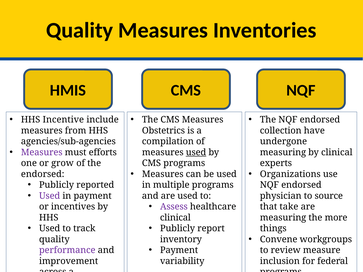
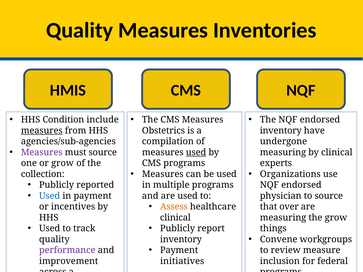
Incentive: Incentive -> Condition (63, 120)
measures underline: none -> present (42, 131)
collection: collection -> inventory (281, 131)
must efforts: efforts -> source (103, 152)
endorsed: endorsed -> collection (43, 174)
Used colour: purple -> blue (50, 196)
Assess colour: purple -> orange (174, 207)
take: take -> over (289, 207)
the more: more -> grow (336, 218)
variability: variability -> initiatives (182, 261)
